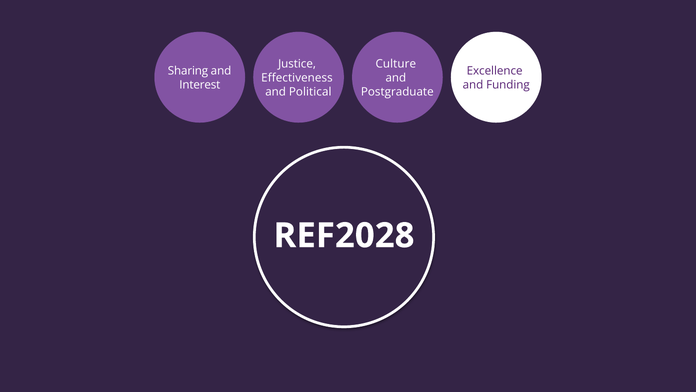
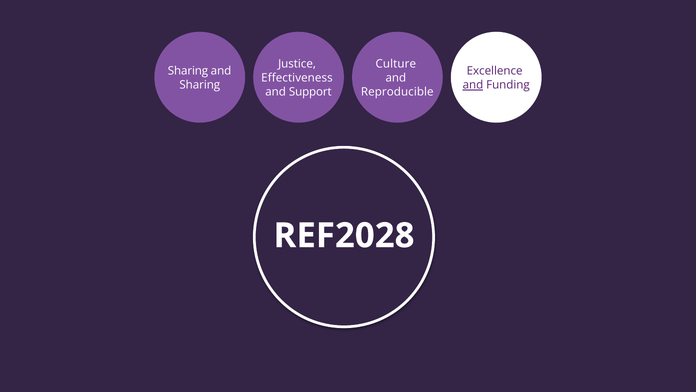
Interest: Interest -> Sharing (200, 85)
and underline: none -> present (473, 85)
Political: Political -> Support (310, 92)
Postgraduate: Postgraduate -> Reproducible (397, 92)
